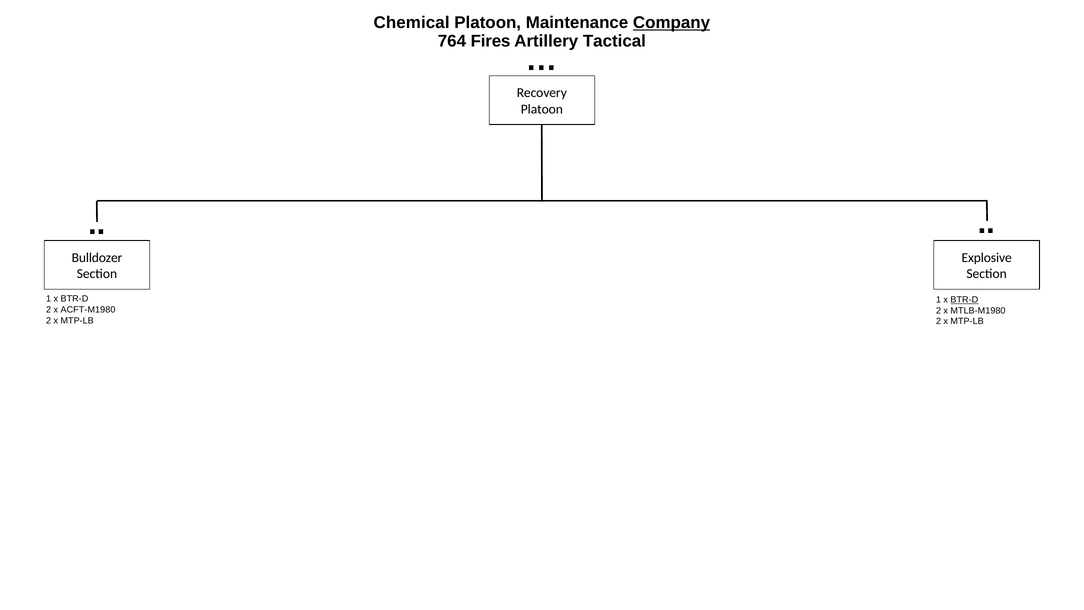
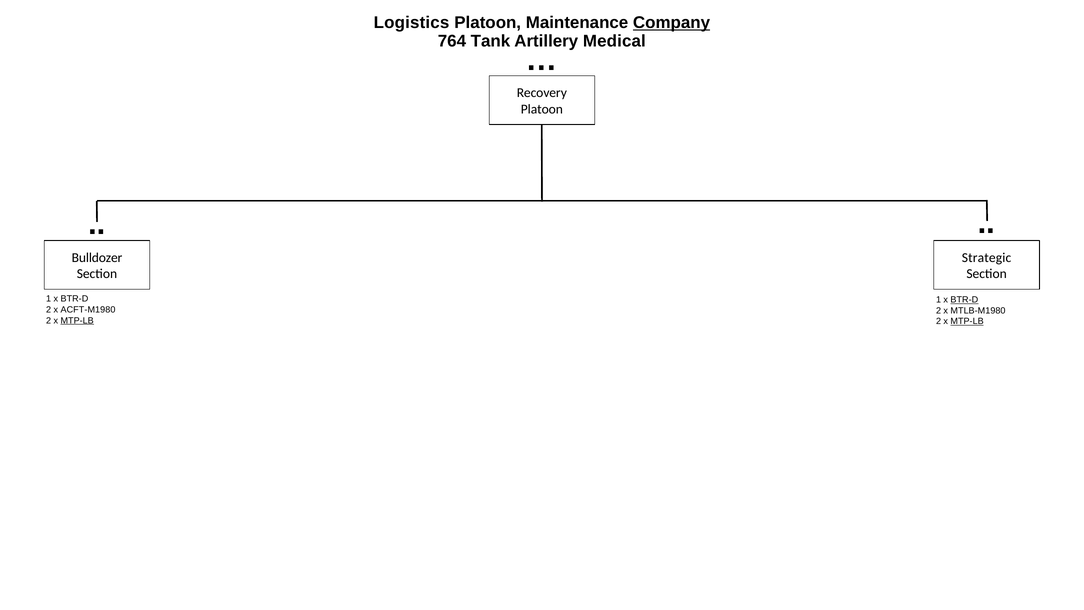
Chemical: Chemical -> Logistics (412, 23)
Fires: Fires -> Tank (490, 41)
Tactical: Tactical -> Medical (614, 41)
Explosive: Explosive -> Strategic (987, 258)
MTP-LB underline: none -> present (77, 320)
MTP-LB underline: none -> present (967, 321)
